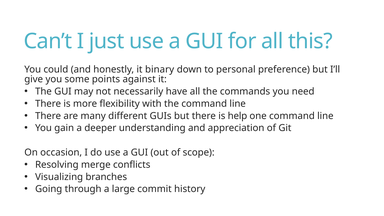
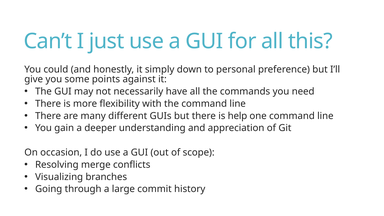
binary: binary -> simply (160, 69)
